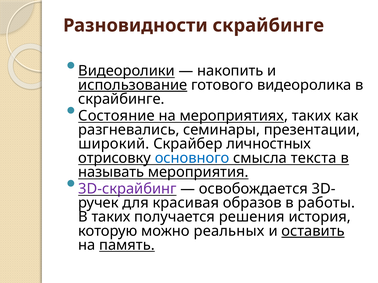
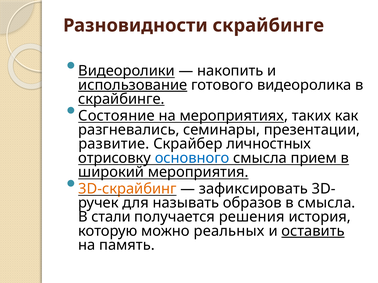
скрайбинге underline: none -> present (121, 99)
широкий: широкий -> развитие (114, 144)
текста: текста -> прием (314, 158)
называть: называть -> широкий (111, 172)
3D-скрайбинг colour: purple -> orange (127, 189)
освобождается: освобождается -> зафиксировать (253, 189)
красивая: красивая -> называть (186, 203)
в работы: работы -> смысла (326, 203)
В таких: таких -> стали (111, 217)
память underline: present -> none (127, 245)
